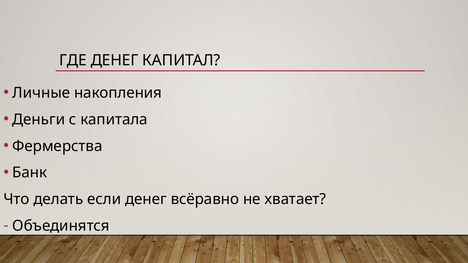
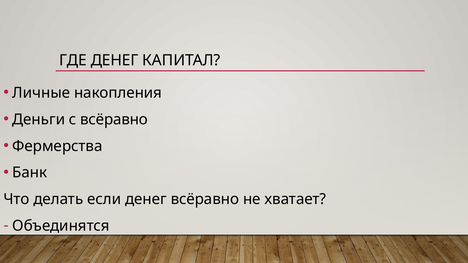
с капитала: капитала -> всёравно (114, 120)
